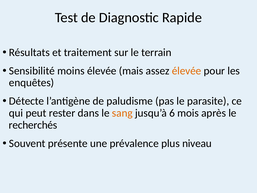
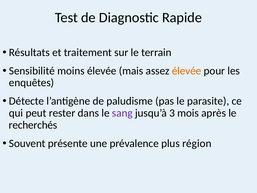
sang colour: orange -> purple (122, 113)
6: 6 -> 3 (172, 113)
niveau: niveau -> région (197, 143)
